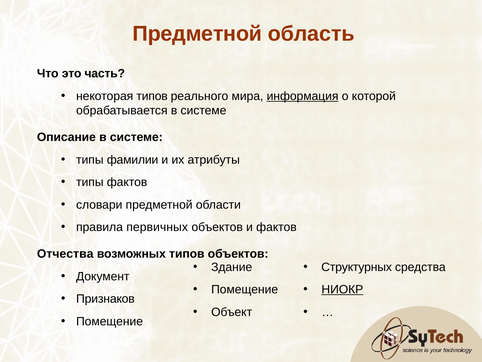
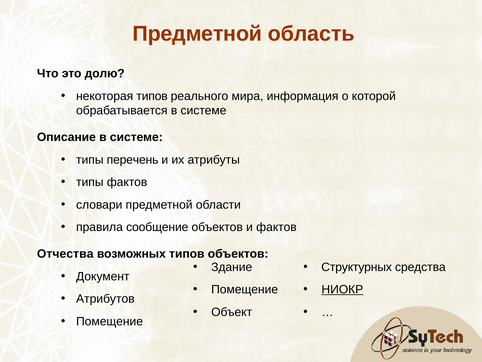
часть: часть -> долю (105, 74)
информация underline: present -> none (303, 96)
фамилии: фамилии -> перечень (133, 159)
первичных: первичных -> сообщение (157, 227)
Признаков: Признаков -> Атрибутов (105, 299)
